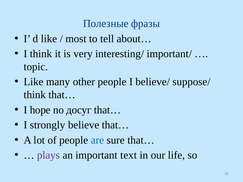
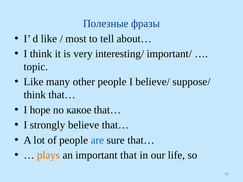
досуг: досуг -> какое (79, 110)
plays colour: purple -> orange (49, 155)
text: text -> that (129, 155)
